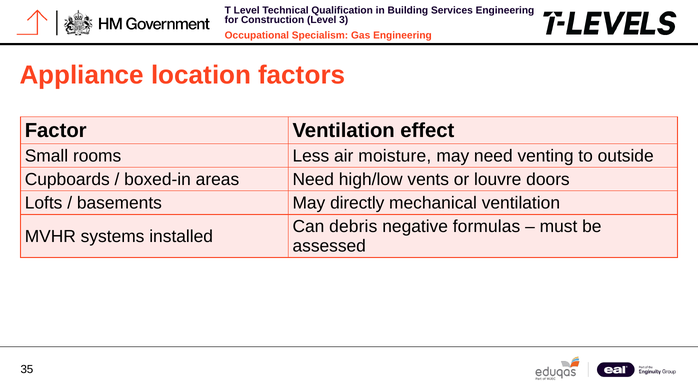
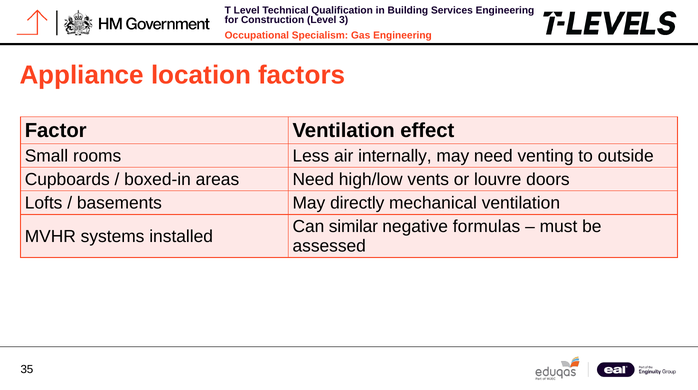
moisture: moisture -> internally (395, 156)
debris: debris -> similar (353, 227)
